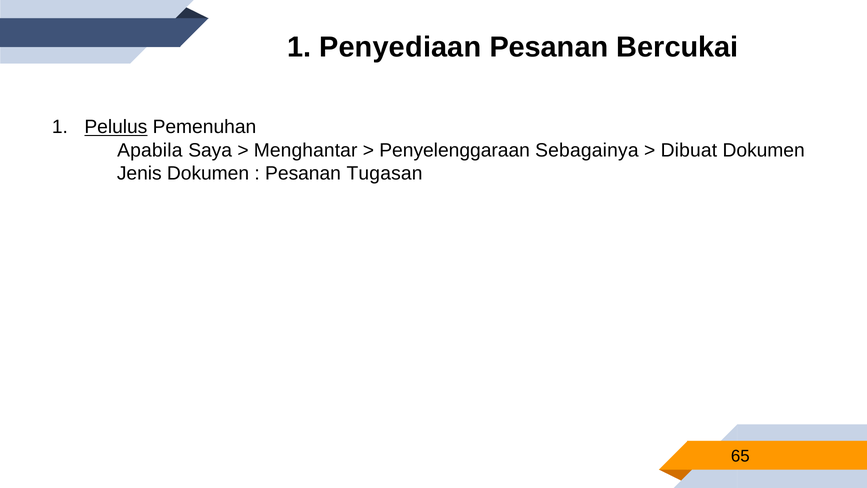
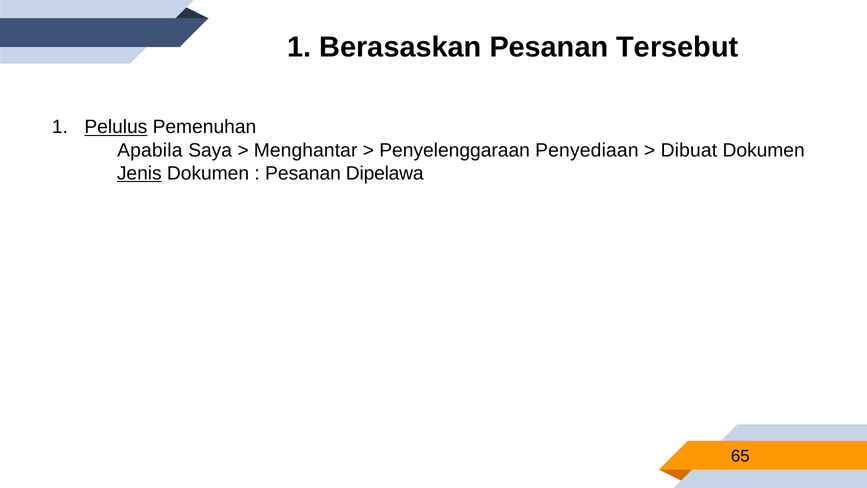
Penyediaan: Penyediaan -> Berasaskan (400, 47)
Bercukai: Bercukai -> Tersebut (677, 47)
Sebagainya: Sebagainya -> Penyediaan (587, 150)
Jenis underline: none -> present (139, 173)
Tugasan: Tugasan -> Dipelawa (385, 173)
